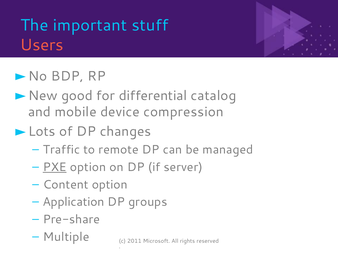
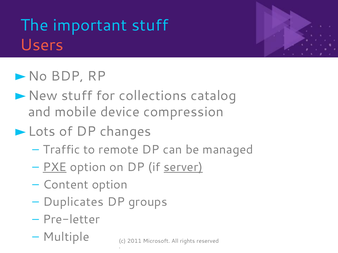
good: good -> stuff (77, 96)
differential: differential -> collections (153, 96)
server underline: none -> present (183, 167)
Application: Application -> Duplicates (73, 202)
Pre-share: Pre-share -> Pre-letter (71, 220)
